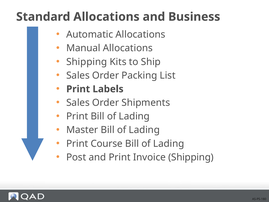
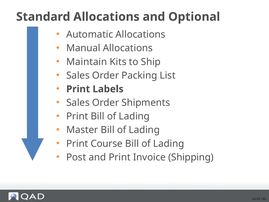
Business: Business -> Optional (194, 17)
Shipping: Shipping -> Maintain (87, 62)
